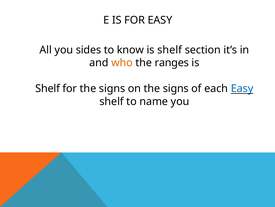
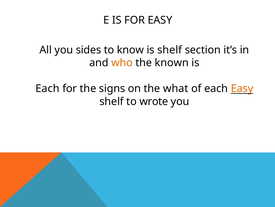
ranges: ranges -> known (172, 63)
Shelf: Shelf -> Each (48, 88)
on the signs: signs -> what (176, 88)
Easy colour: blue -> orange (242, 88)
name: name -> wrote (154, 101)
